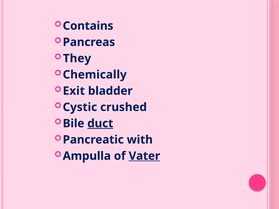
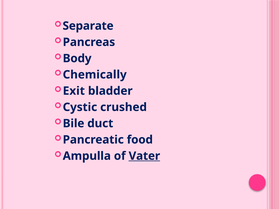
Contains: Contains -> Separate (88, 26)
They: They -> Body (77, 58)
duct underline: present -> none (100, 124)
with: with -> food (140, 140)
